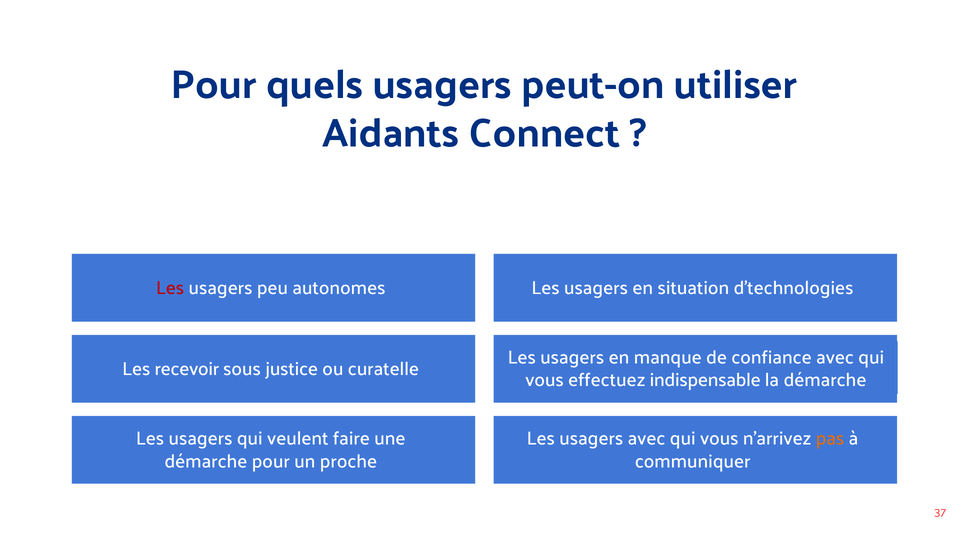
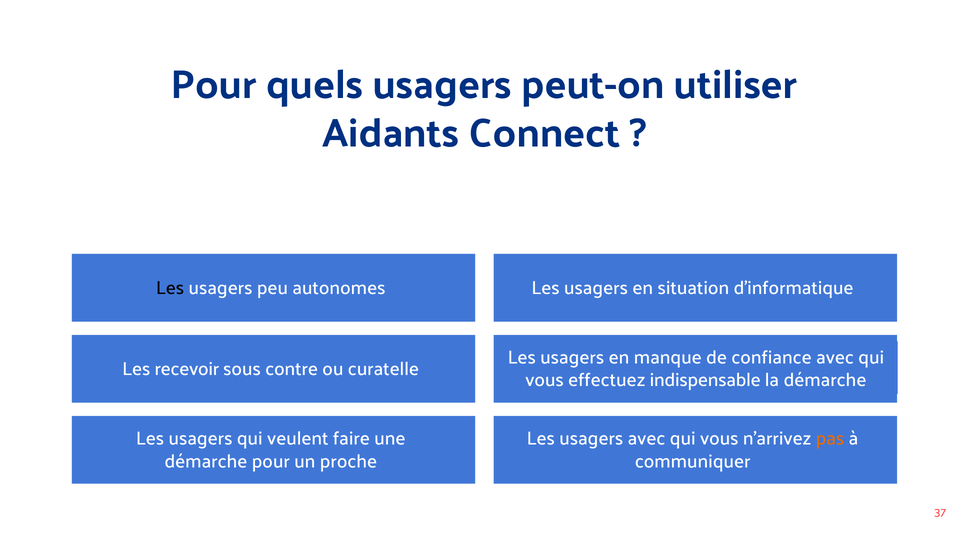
Les colour: red -> black (170, 288)
d’technologies: d’technologies -> d’informatique (794, 288)
justice: justice -> contre (292, 369)
